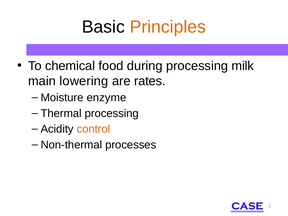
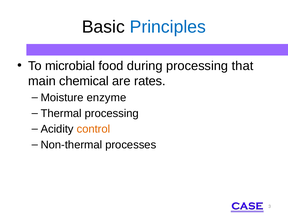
Principles colour: orange -> blue (168, 27)
chemical: chemical -> microbial (70, 66)
milk: milk -> that (243, 66)
lowering: lowering -> chemical (84, 81)
